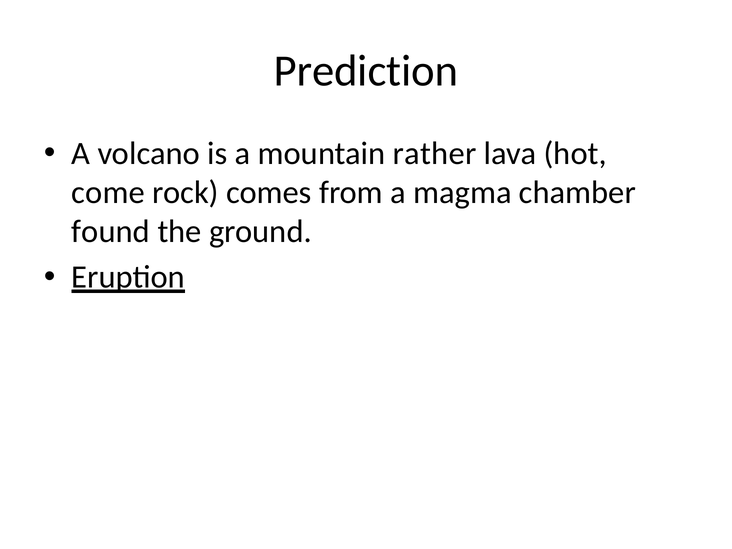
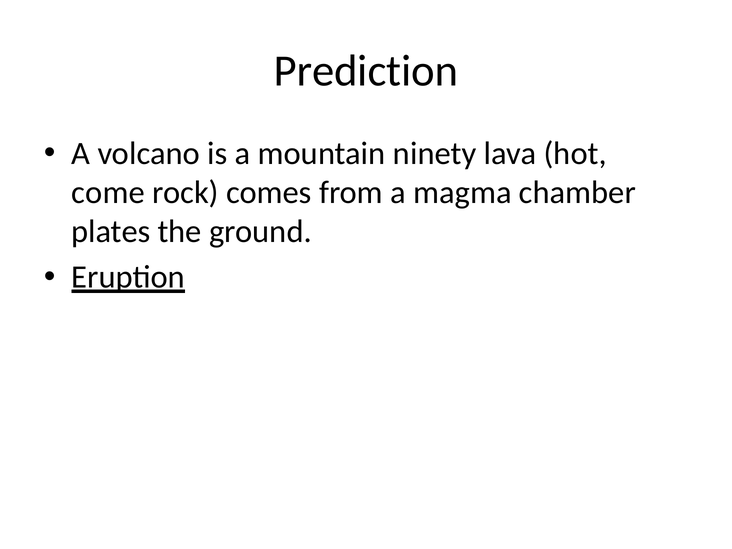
rather: rather -> ninety (435, 154)
found: found -> plates (111, 232)
